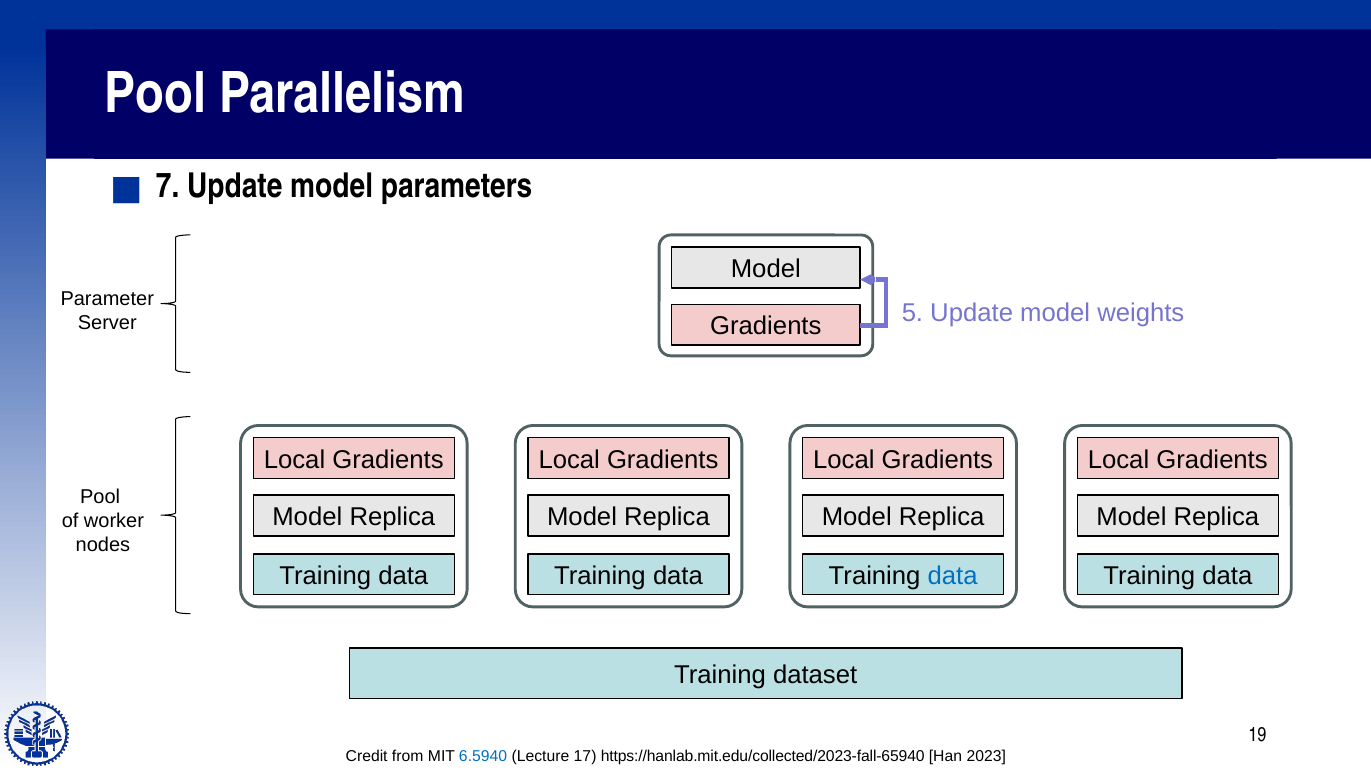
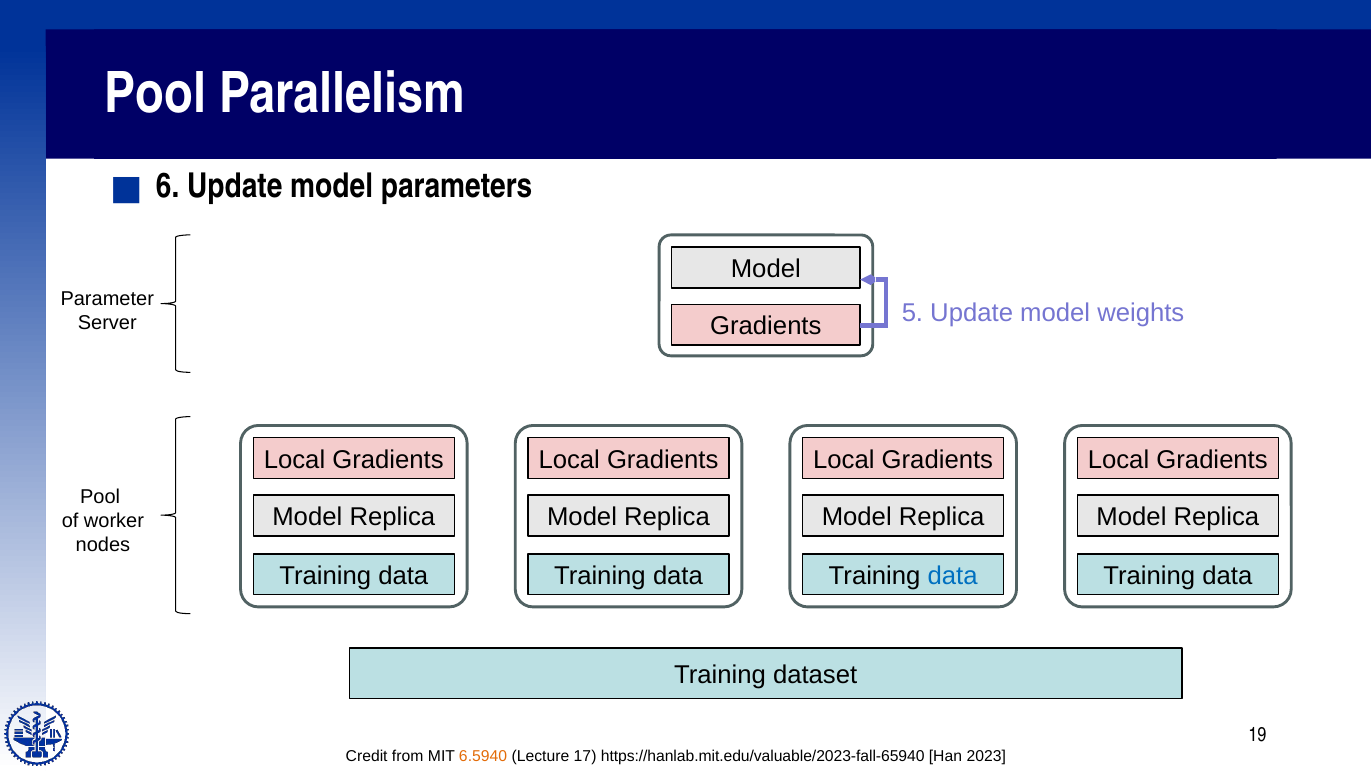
7: 7 -> 6 (168, 187)
6.5940 colour: blue -> orange (483, 757)
https://hanlab.mit.edu/collected/2023-fall-65940: https://hanlab.mit.edu/collected/2023-fall-65940 -> https://hanlab.mit.edu/valuable/2023-fall-65940 (763, 757)
